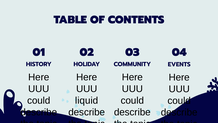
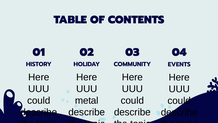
liquid: liquid -> metal (87, 100)
